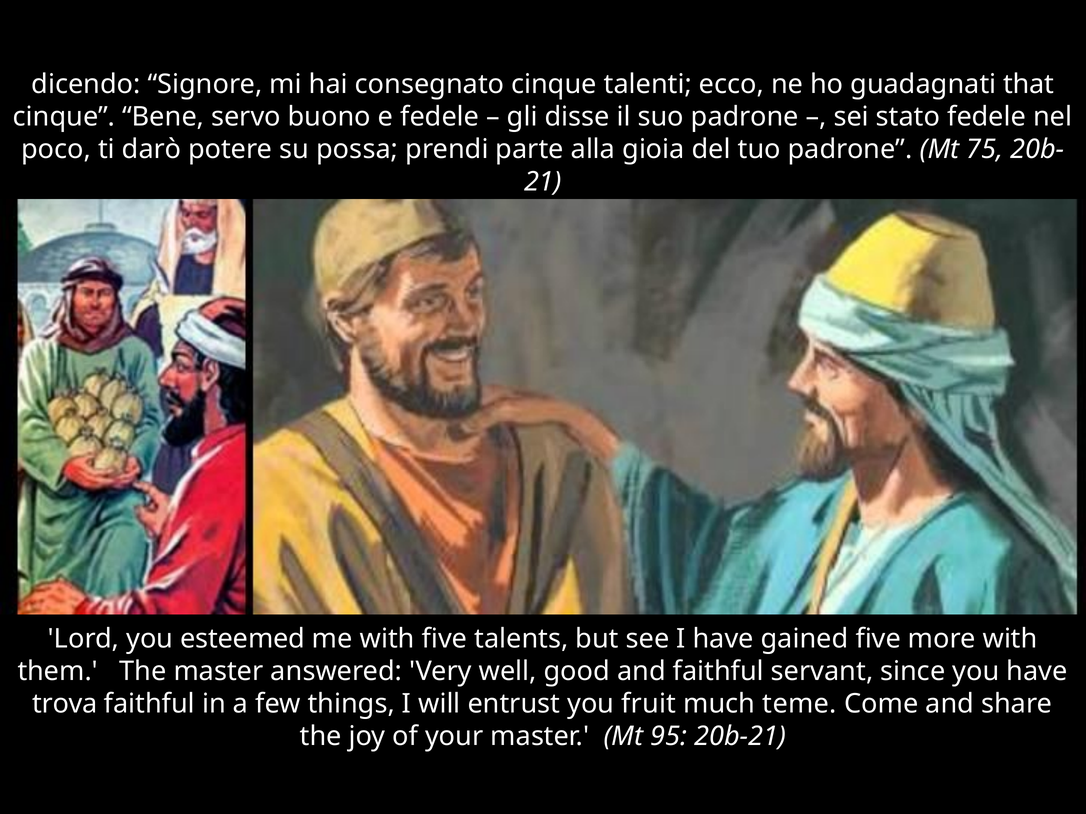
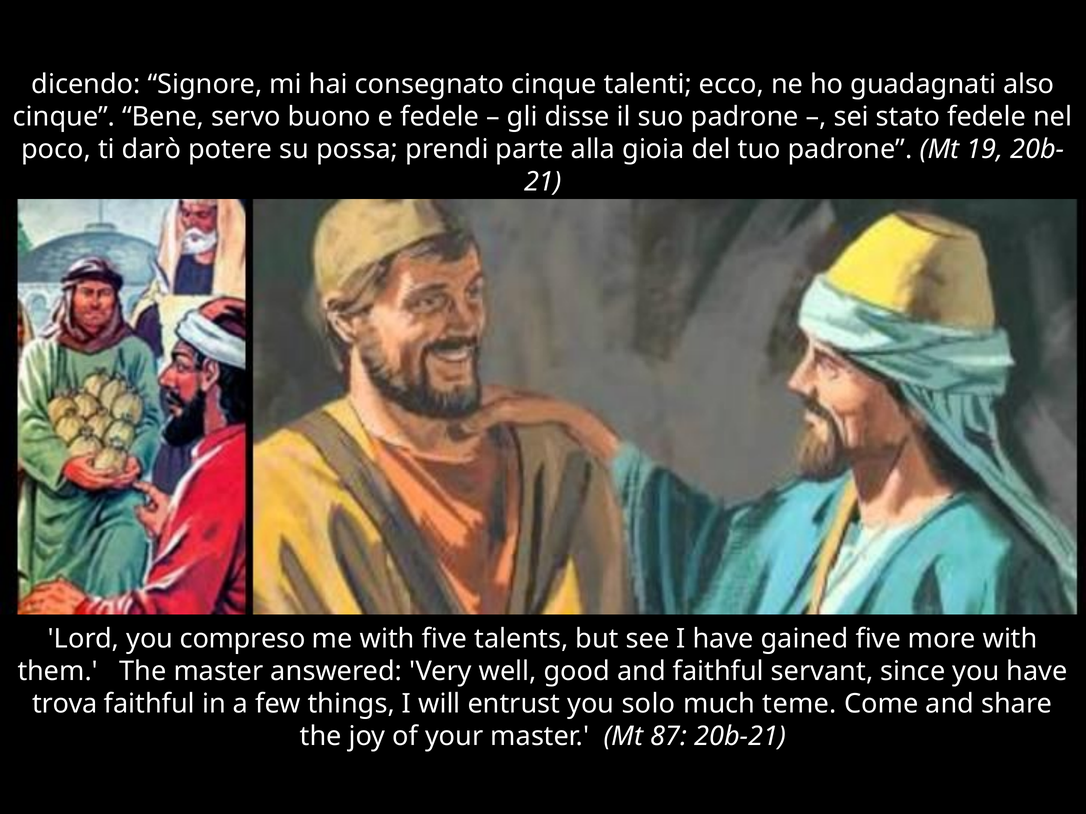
that: that -> also (1029, 84)
75: 75 -> 19 (985, 149)
esteemed: esteemed -> compreso (243, 639)
fruit: fruit -> solo (649, 704)
95: 95 -> 87 (669, 737)
